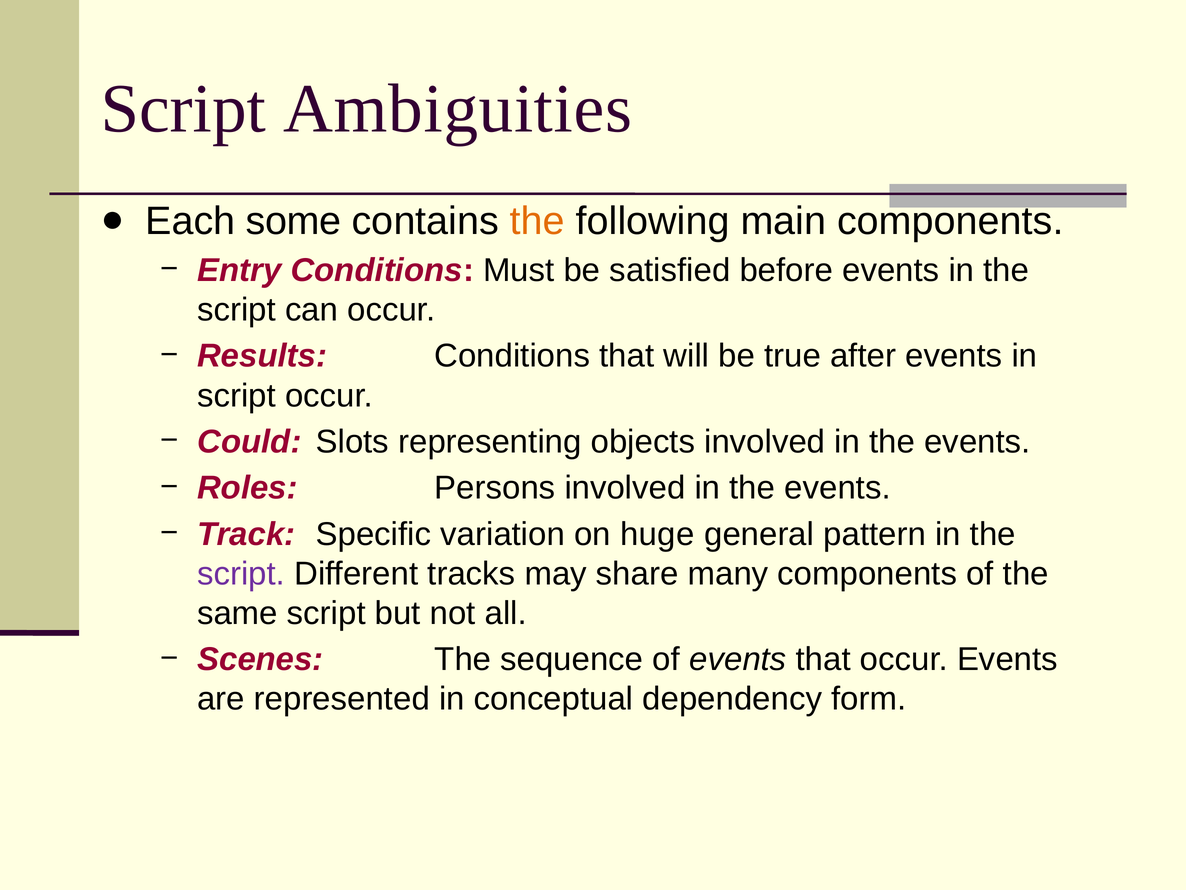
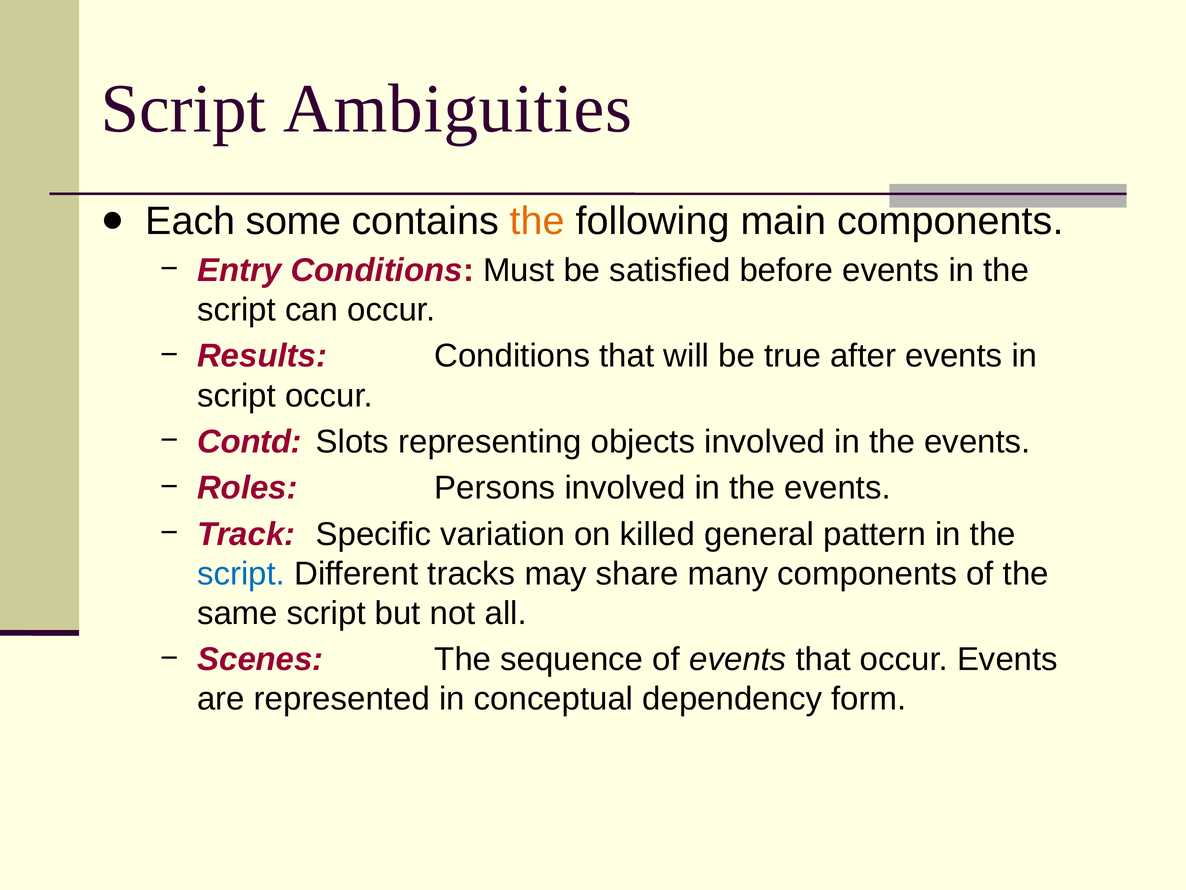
Could: Could -> Contd (250, 442)
huge: huge -> killed (657, 534)
script colour: purple -> blue (241, 573)
